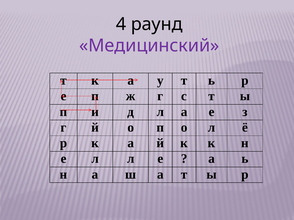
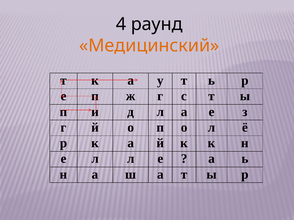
Медицинский colour: purple -> orange (149, 46)
